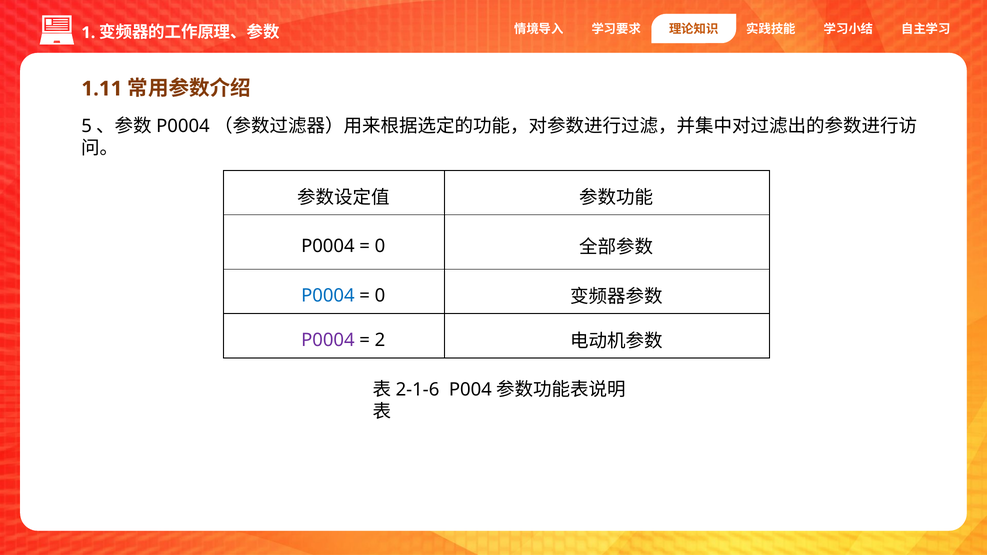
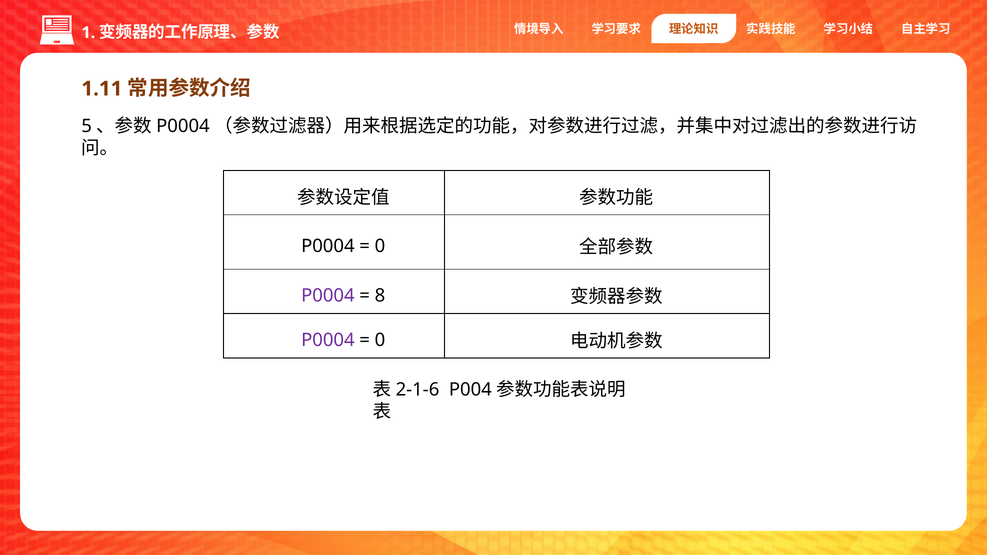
P0004 colour: blue -> purple (328, 296)
0: 0 -> 8 (380, 296)
2: 2 -> 0 (380, 340)
